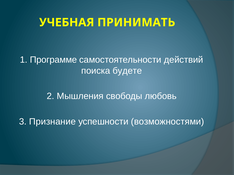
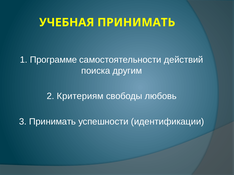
будете: будете -> другим (127, 71)
Мышления: Мышления -> Критериям (80, 96)
3 Признание: Признание -> Принимать (53, 122)
возможностями: возможностями -> идентификации (168, 122)
